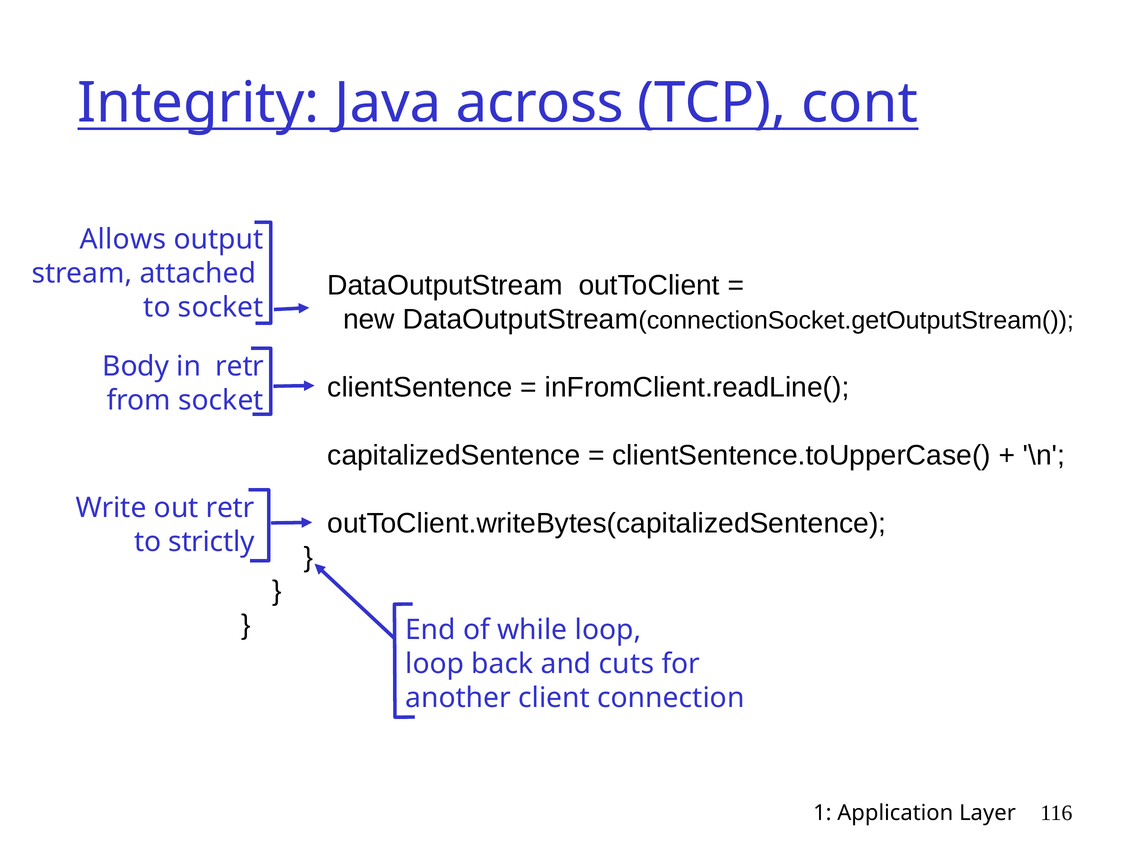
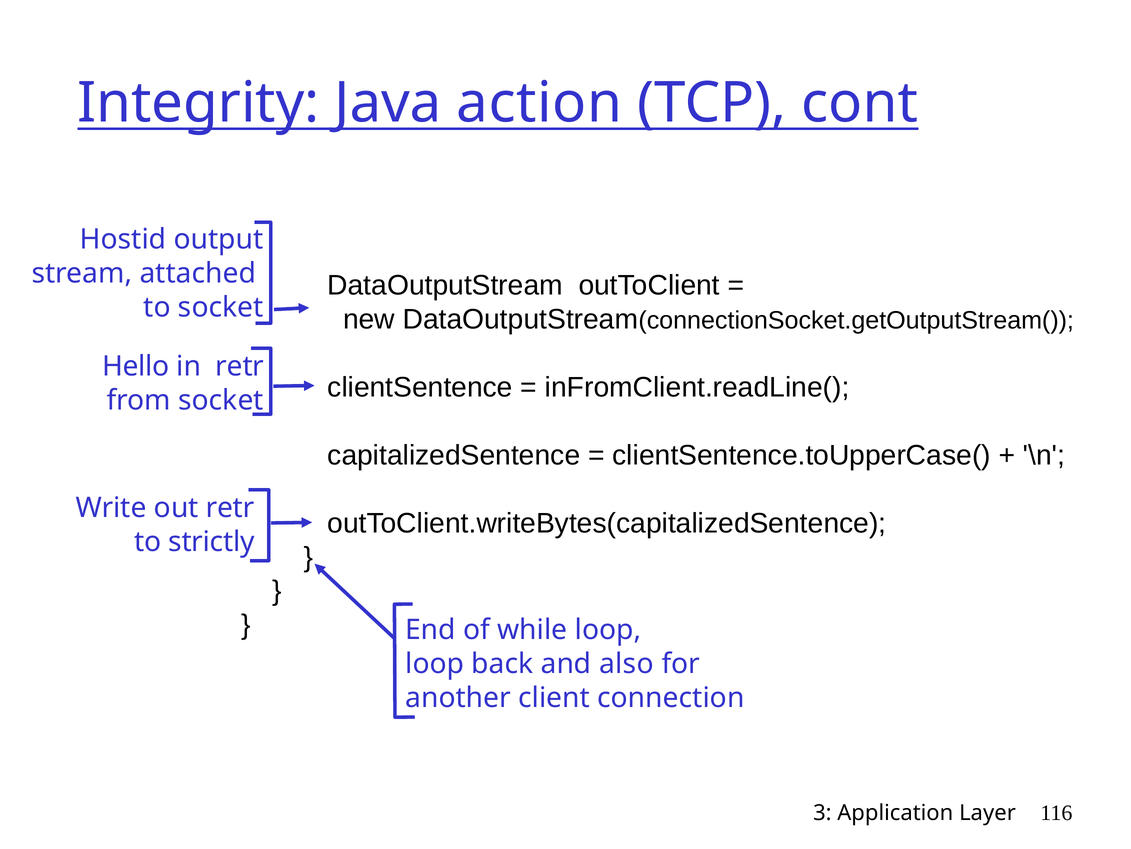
across: across -> action (539, 103)
Allows: Allows -> Hostid (123, 239)
Body: Body -> Hello (136, 366)
cuts: cuts -> also (626, 663)
1: 1 -> 3 (822, 812)
